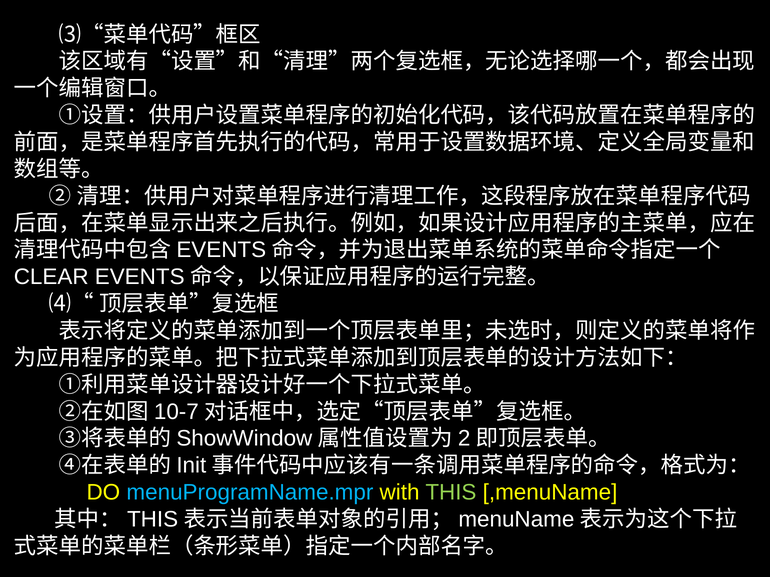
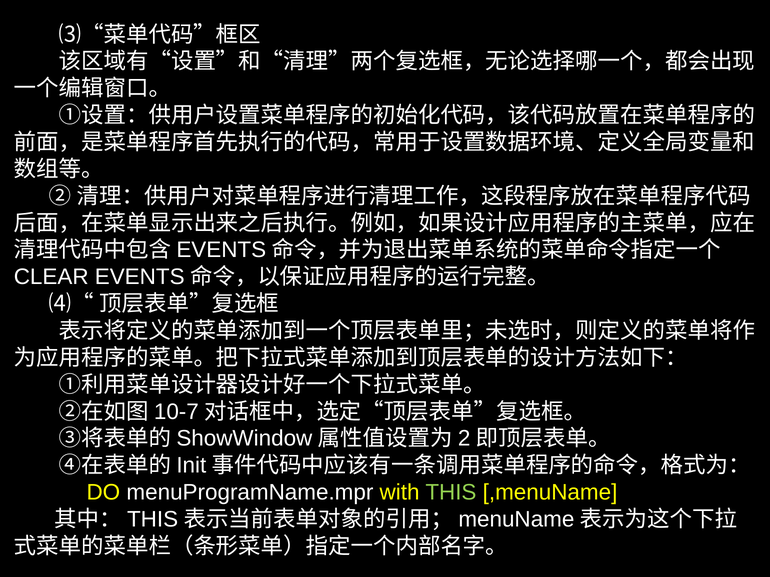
menuProgramName.mpr colour: light blue -> white (250, 493)
